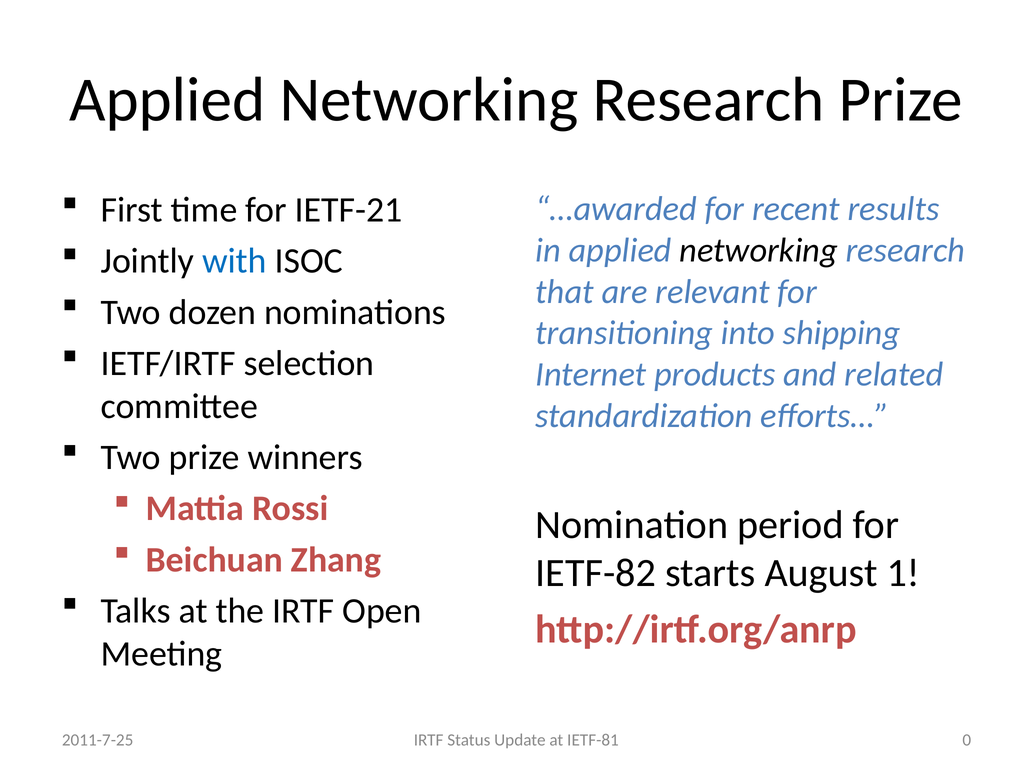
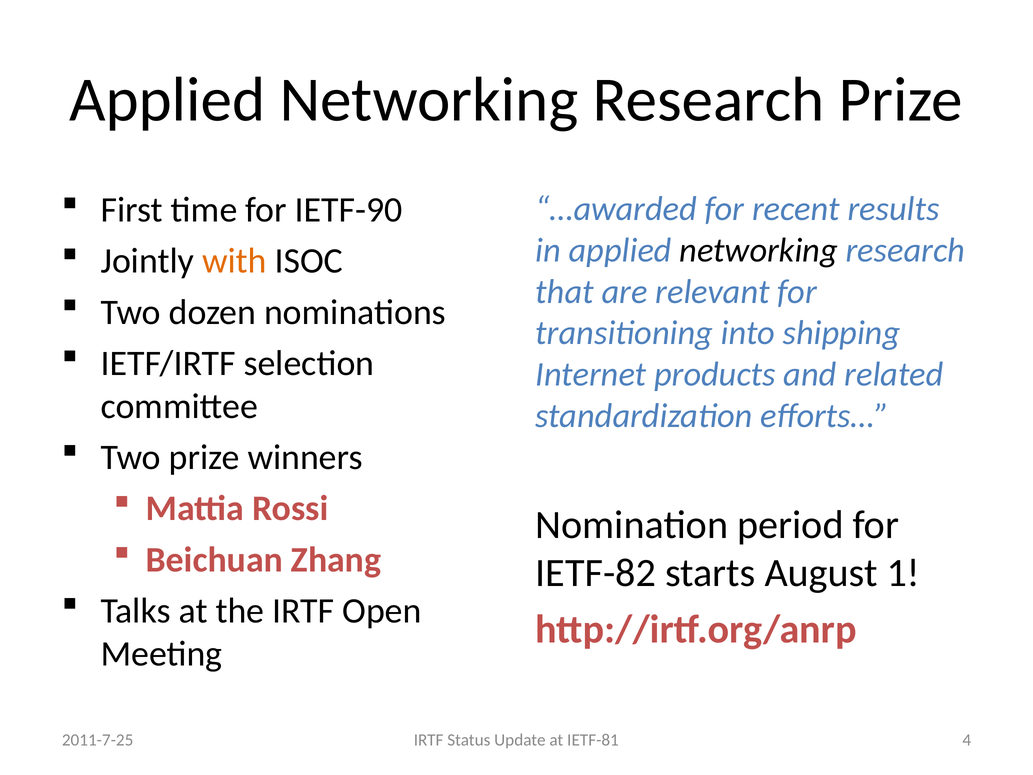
IETF-21: IETF-21 -> IETF-90 (349, 210)
with colour: blue -> orange (234, 261)
0: 0 -> 4 (967, 740)
